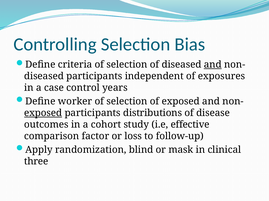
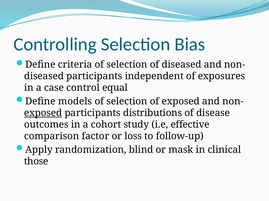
and underline: present -> none (213, 65)
years: years -> equal (115, 88)
worker: worker -> models (75, 102)
three: three -> those (36, 162)
